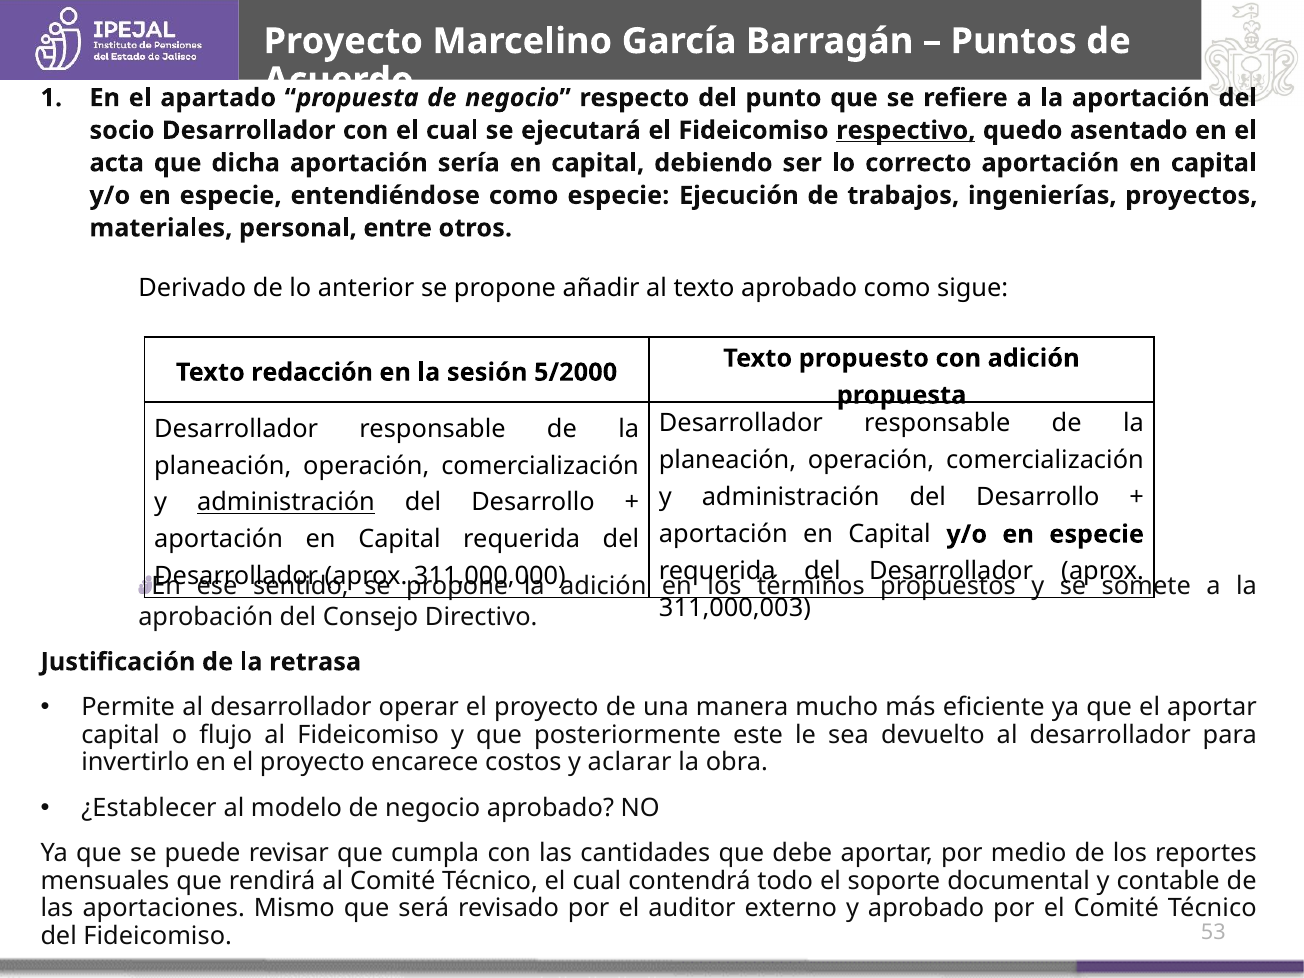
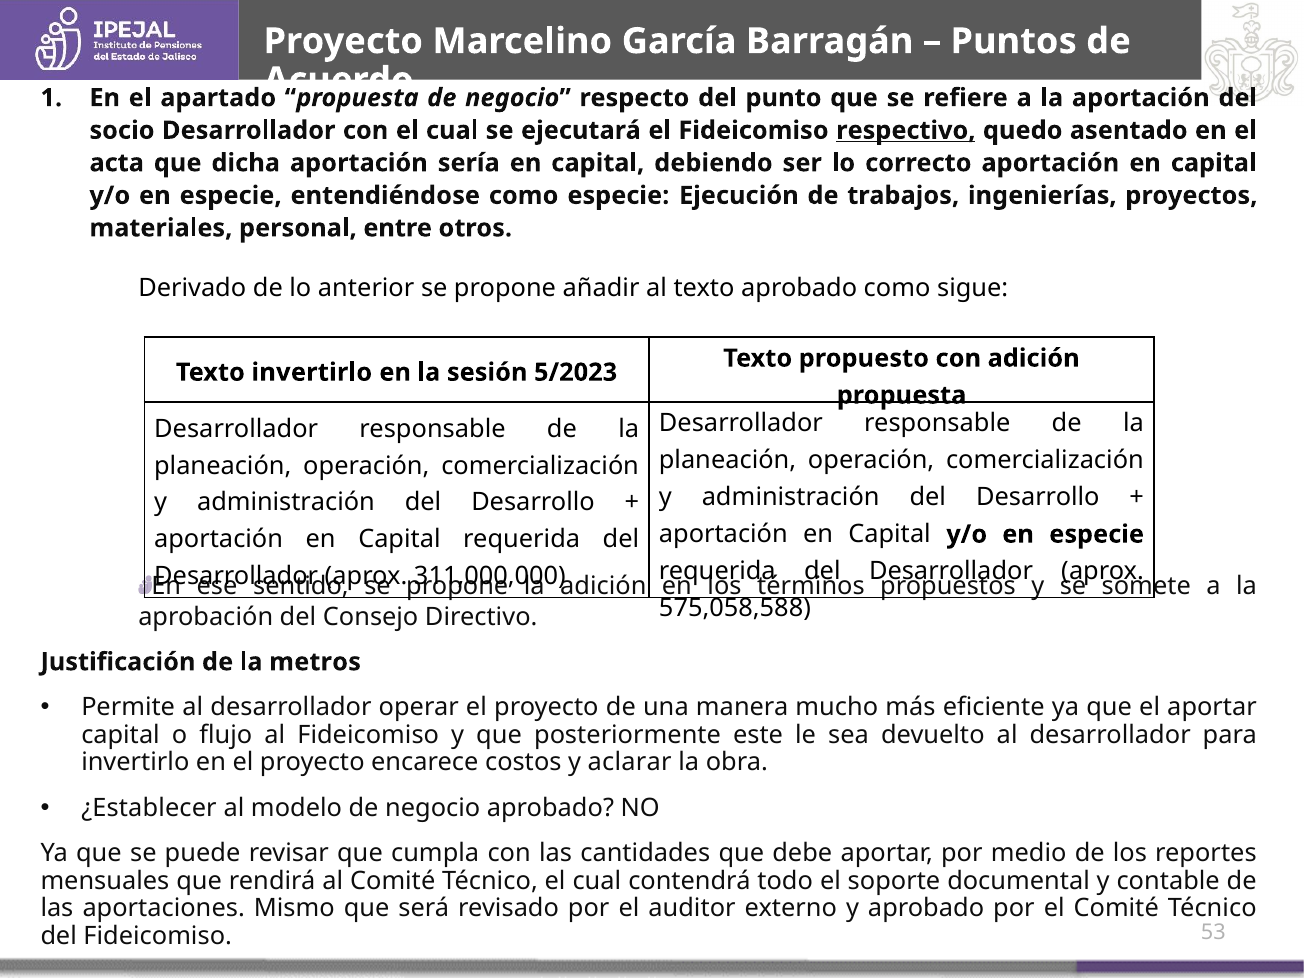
Texto redacción: redacción -> invertirlo (312, 372)
5/2000: 5/2000 -> 5/2023 (576, 372)
administración underline: present -> none (286, 503)
311,000,003: 311,000,003 -> 575,058,588 (735, 608)
retrasa: retrasa -> metros (315, 662)
